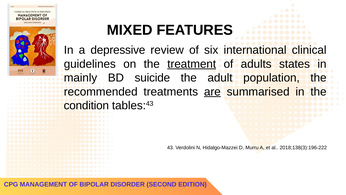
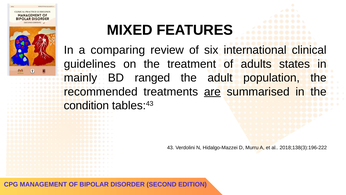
depressive: depressive -> comparing (118, 50)
treatment underline: present -> none (192, 64)
suicide: suicide -> ranged (152, 78)
